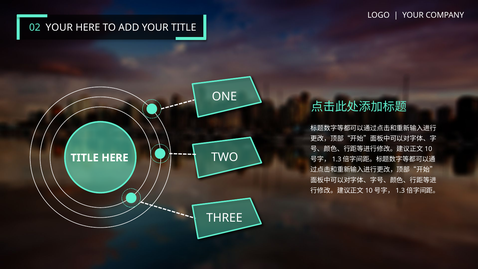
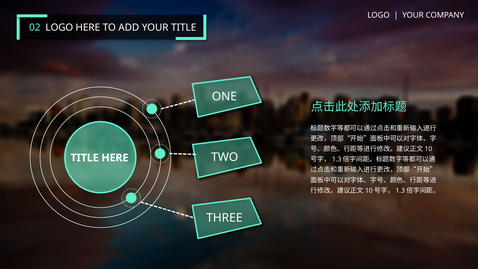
02 YOUR: YOUR -> LOGO (59, 27)
